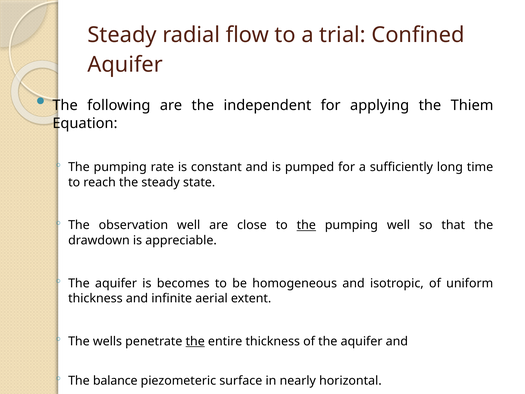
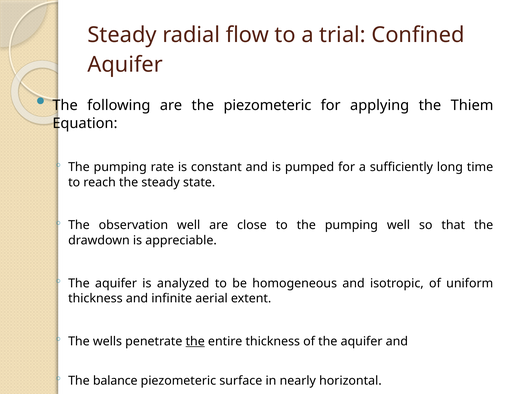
the independent: independent -> piezometeric (267, 105)
the underline: present -> none (306, 225)
becomes: becomes -> analyzed (183, 283)
